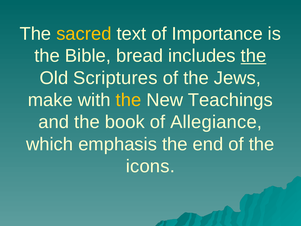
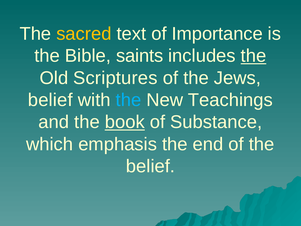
bread: bread -> saints (140, 56)
make: make -> belief (50, 100)
the colour: yellow -> light blue (128, 100)
book underline: none -> present (125, 122)
Allegiance: Allegiance -> Substance (216, 122)
icons: icons -> belief (150, 166)
